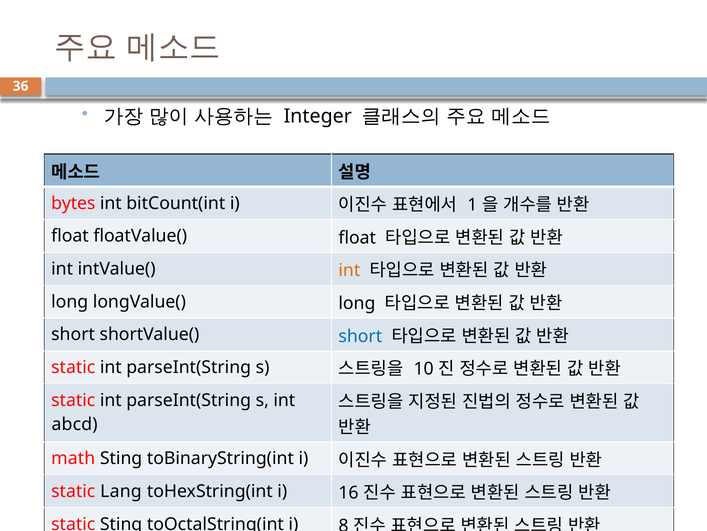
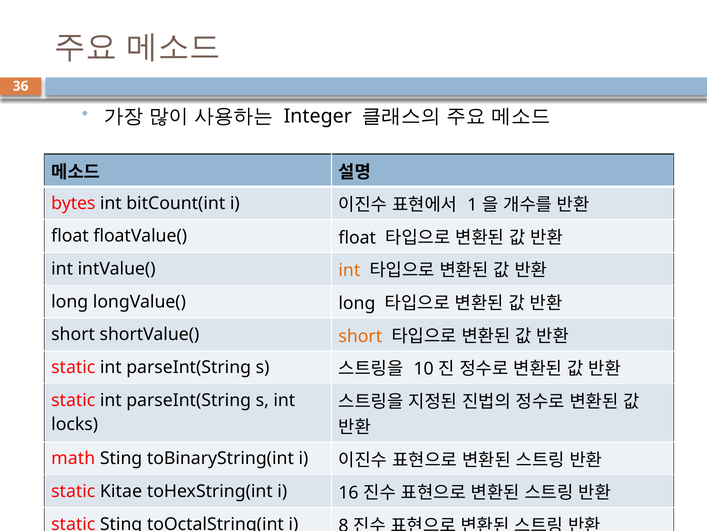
short colour: blue -> orange (360, 336)
abcd: abcd -> locks (75, 424)
Lang: Lang -> Kitae (121, 491)
